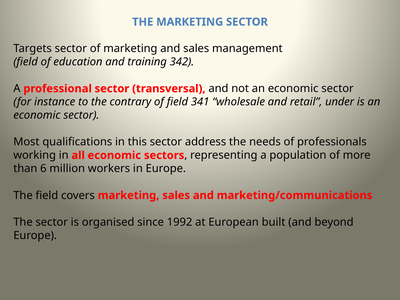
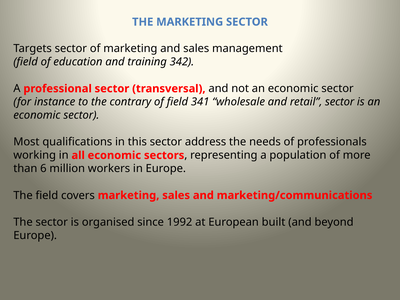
retail under: under -> sector (340, 102)
